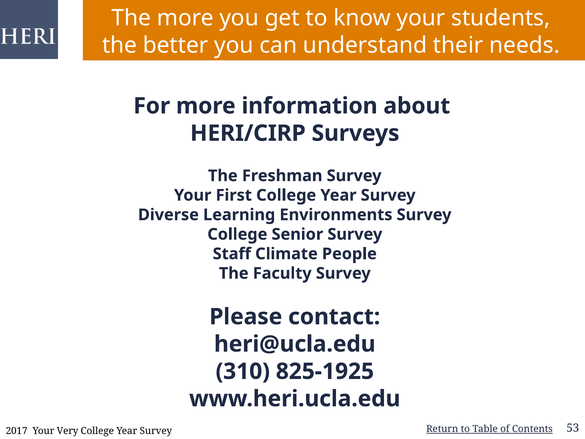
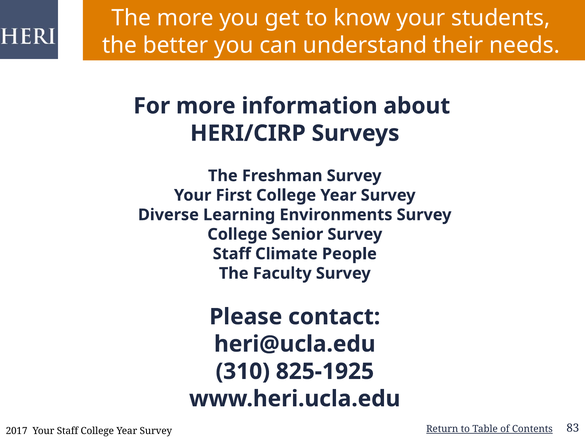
53: 53 -> 83 (573, 428)
Your Very: Very -> Staff (68, 431)
